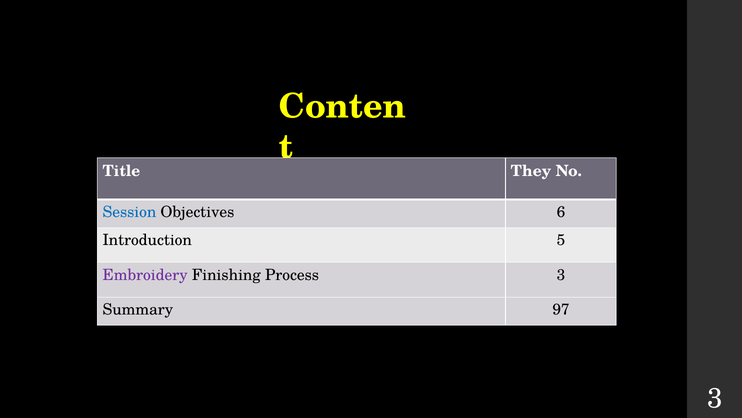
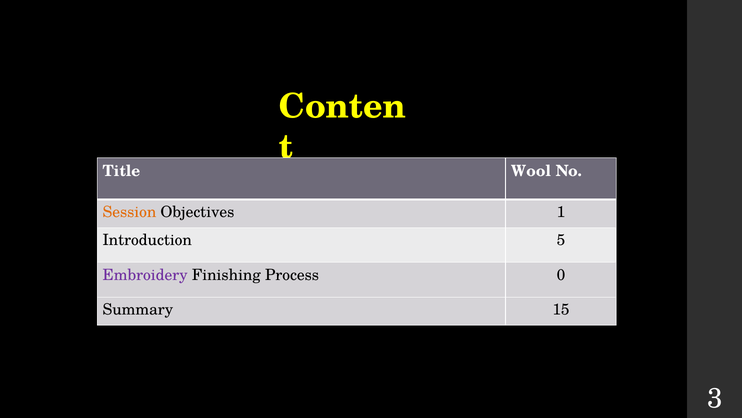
They: They -> Wool (531, 171)
Session colour: blue -> orange (129, 212)
6: 6 -> 1 (561, 212)
Process 3: 3 -> 0 (561, 275)
97: 97 -> 15 (561, 309)
